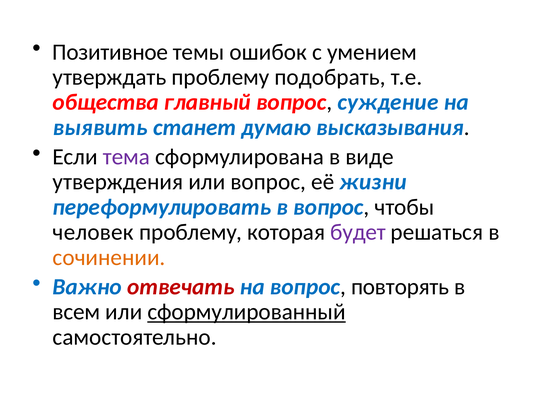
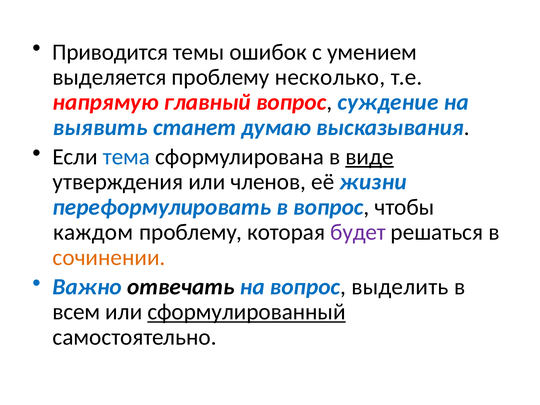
Позитивное: Позитивное -> Приводится (110, 52)
утверждать: утверждать -> выделяется (110, 77)
подобрать: подобрать -> несколько (330, 77)
общества: общества -> напрямую (106, 102)
тема colour: purple -> blue (126, 157)
виде underline: none -> present (370, 157)
или вопрос: вопрос -> членов (268, 182)
человек: человек -> каждом (93, 232)
отвечать colour: red -> black (181, 287)
повторять: повторять -> выделить (400, 287)
